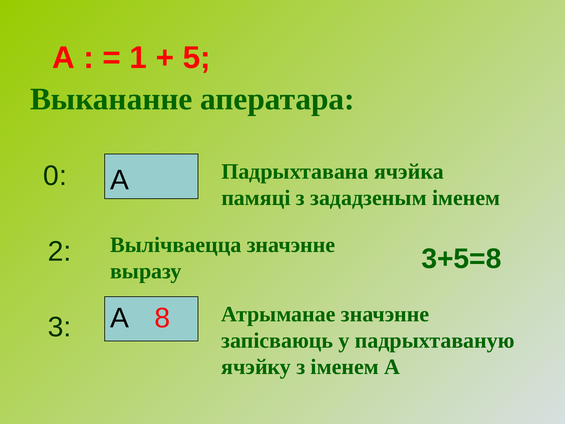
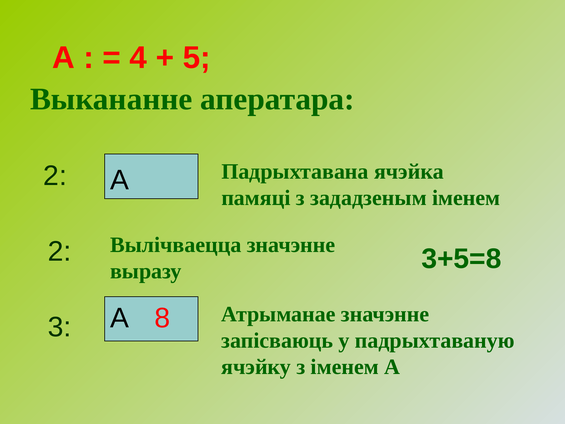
1: 1 -> 4 (138, 58)
0: 0 -> 2 (55, 176)
